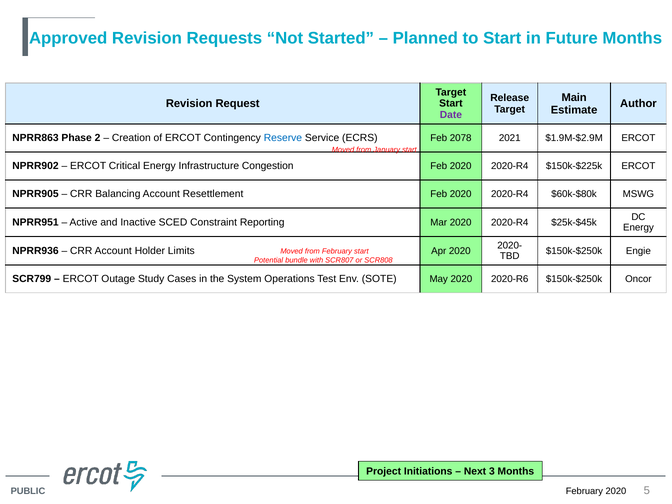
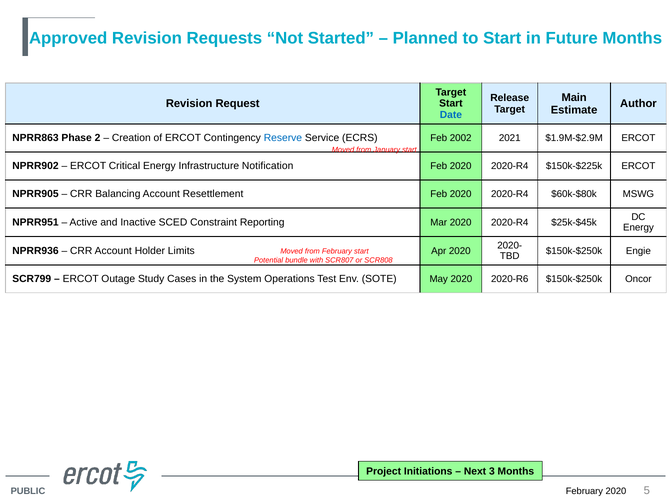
Date colour: purple -> blue (451, 115)
2078: 2078 -> 2002 (461, 138)
Congestion: Congestion -> Notification (268, 166)
